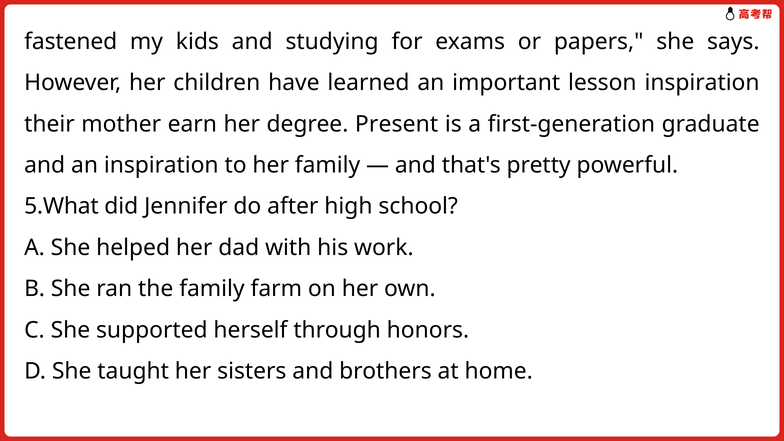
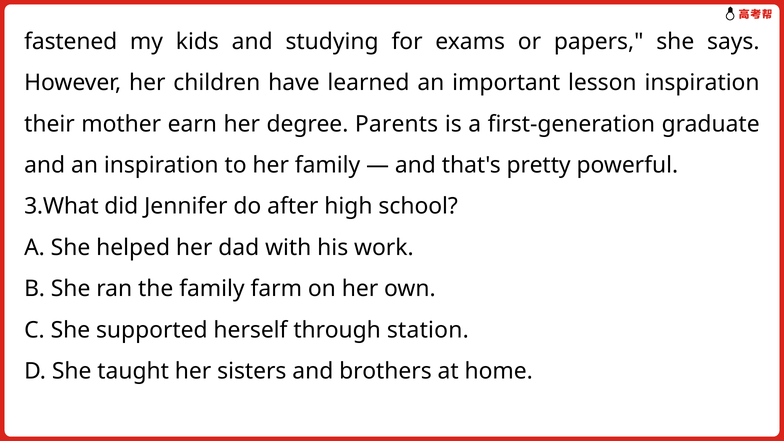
Present: Present -> Parents (397, 124)
5.What: 5.What -> 3.What (61, 206)
honors: honors -> station (428, 330)
